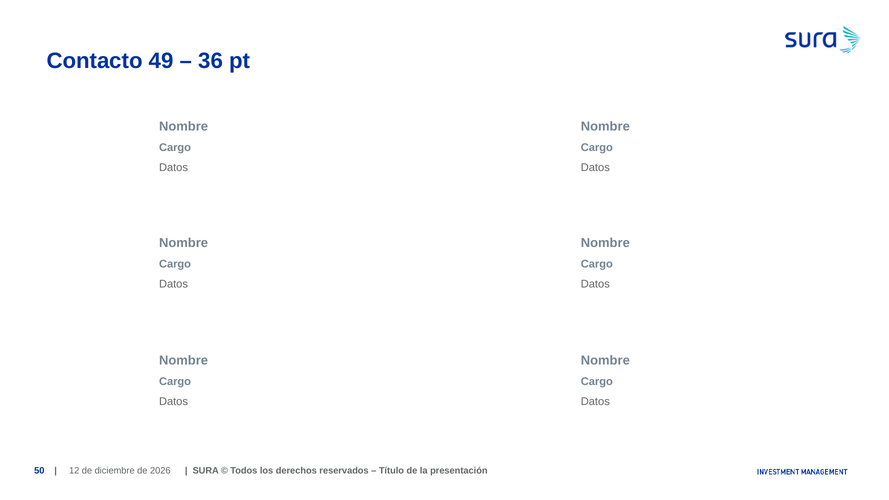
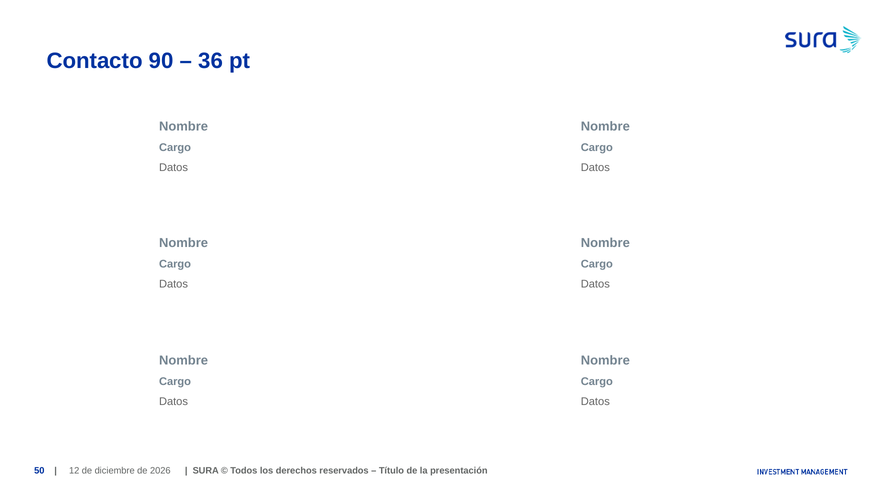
49: 49 -> 90 (161, 61)
